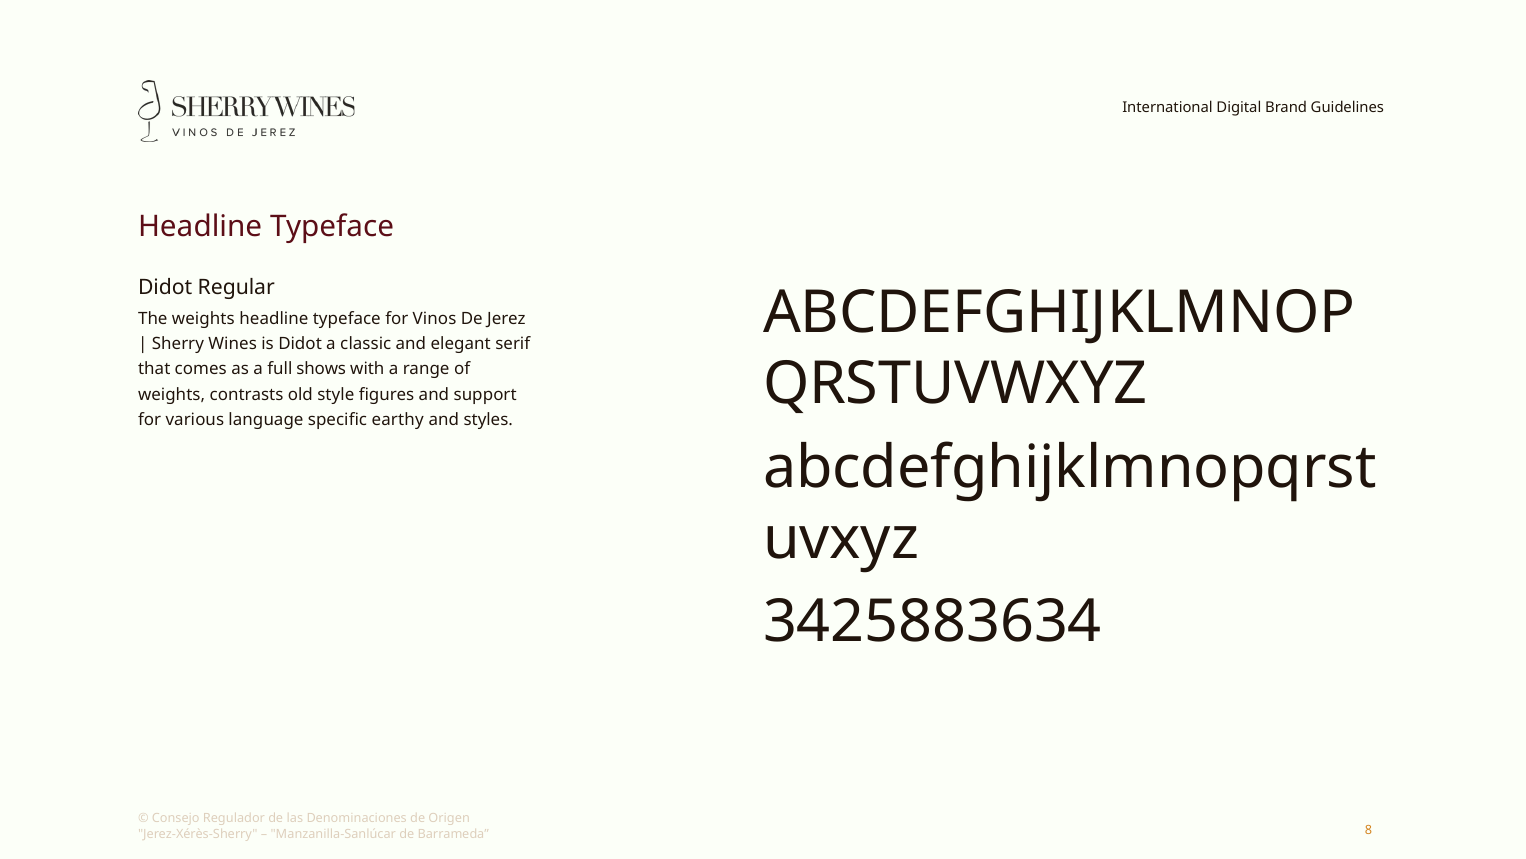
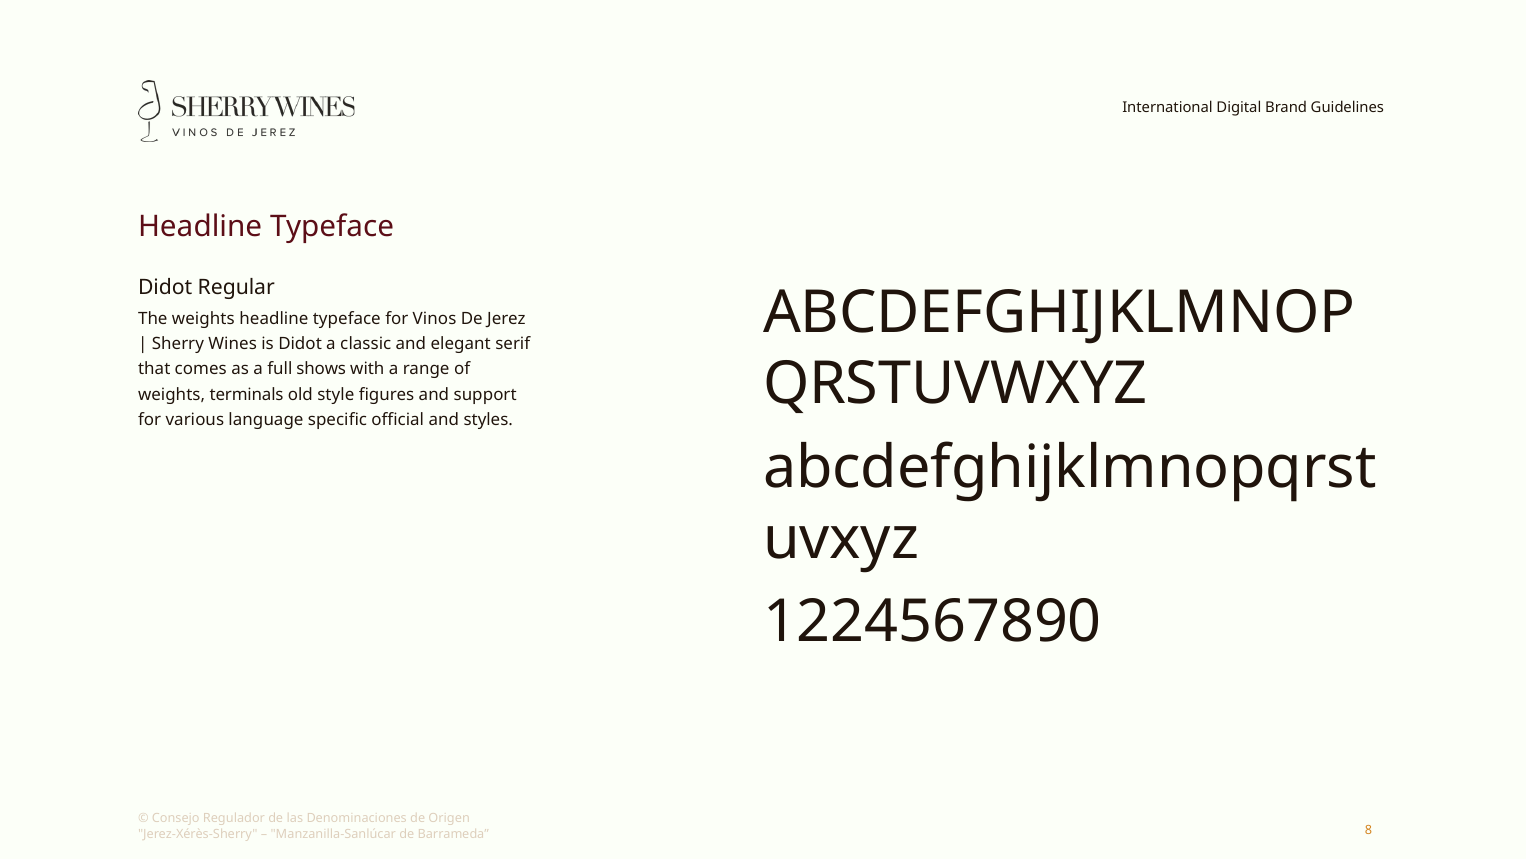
contrasts: contrasts -> terminals (247, 394)
earthy: earthy -> official (398, 420)
3425883634: 3425883634 -> 1224567890 (932, 622)
